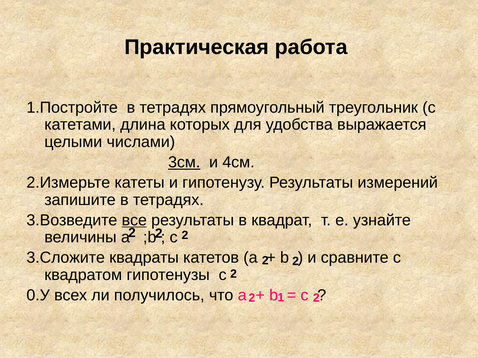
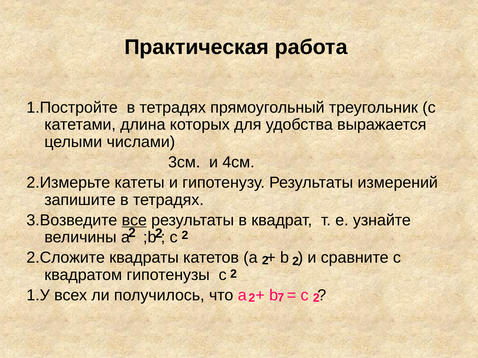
3см underline: present -> none (184, 162)
3.Сложите: 3.Сложите -> 2.Сложите (66, 258)
0.У: 0.У -> 1.У (38, 296)
1: 1 -> 7 (281, 298)
